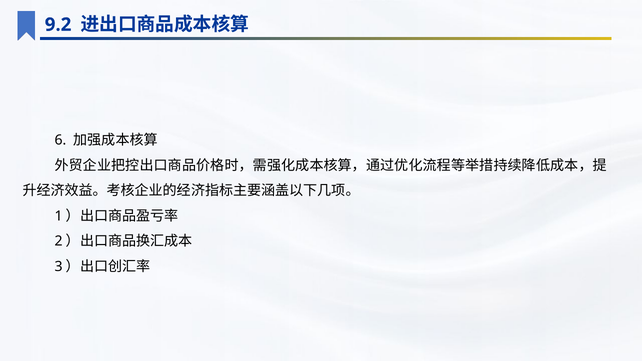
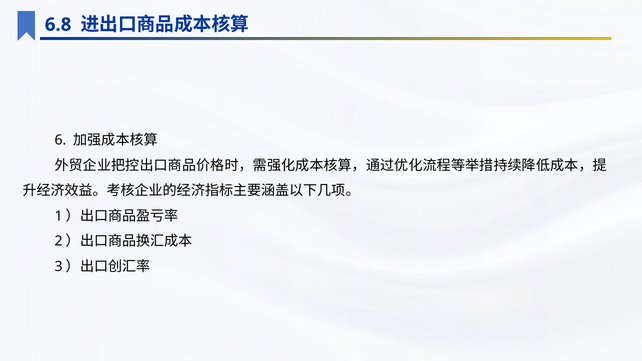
9.2: 9.2 -> 6.8 (58, 25)
